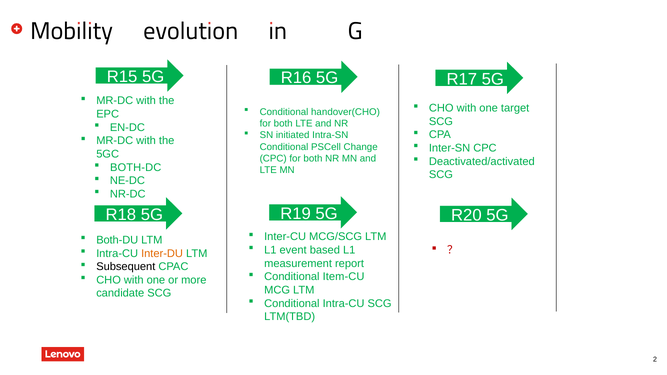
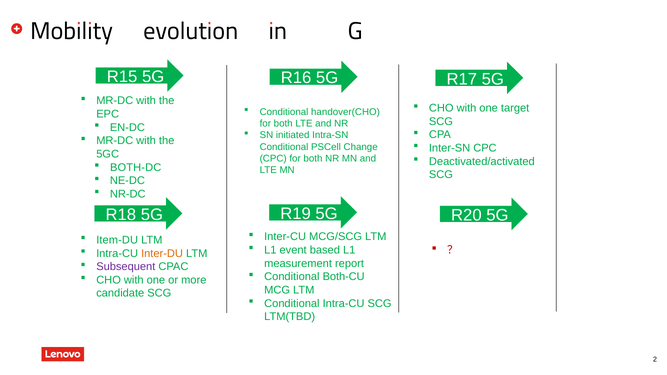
Both-DU: Both-DU -> Item-DU (117, 240)
Subsequent colour: black -> purple (126, 267)
Item-CU: Item-CU -> Both-CU (344, 277)
